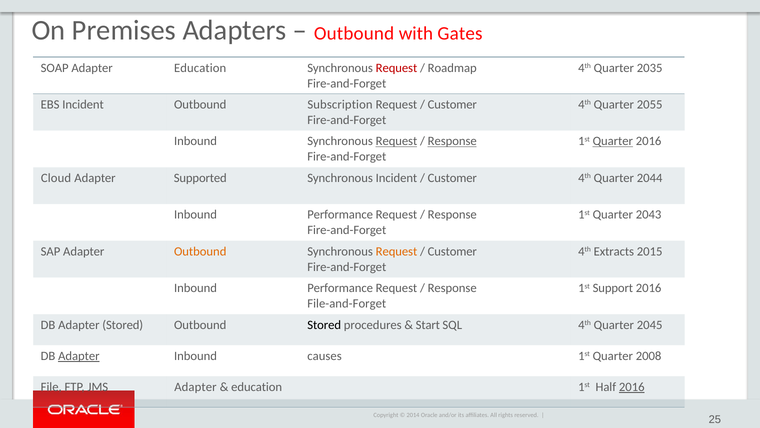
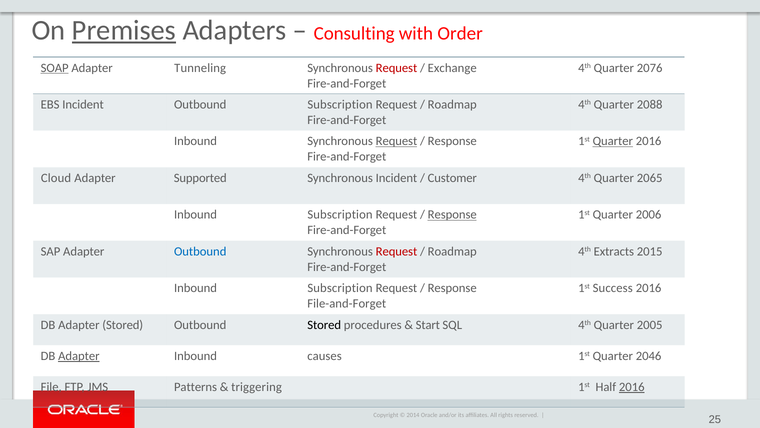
Premises underline: none -> present (124, 30)
Outbound: Outbound -> Consulting (354, 33)
Gates: Gates -> Order (460, 33)
SOAP underline: none -> present (55, 68)
Adapter Education: Education -> Tunneling (200, 68)
Roadmap: Roadmap -> Exchange (452, 68)
2035: 2035 -> 2076 (650, 68)
Customer: Customer -> Roadmap (452, 104)
2055: 2055 -> 2088 (650, 104)
Response underline: present -> none (452, 141)
2044: 2044 -> 2065 (650, 178)
Performance: Performance -> Subscription (340, 215)
Response underline: none -> present (452, 215)
2043: 2043 -> 2006 (649, 215)
Outbound colour: orange -> blue (200, 251)
Request colour: orange -> red (396, 251)
Customer: Customer -> Roadmap (452, 251)
Performance: Performance -> Subscription (340, 288)
Support: Support -> Success (613, 288)
2045: 2045 -> 2005 (650, 325)
2008: 2008 -> 2046 (649, 356)
JMS Adapter: Adapter -> Patterns (196, 387)
education: education -> triggering (257, 387)
